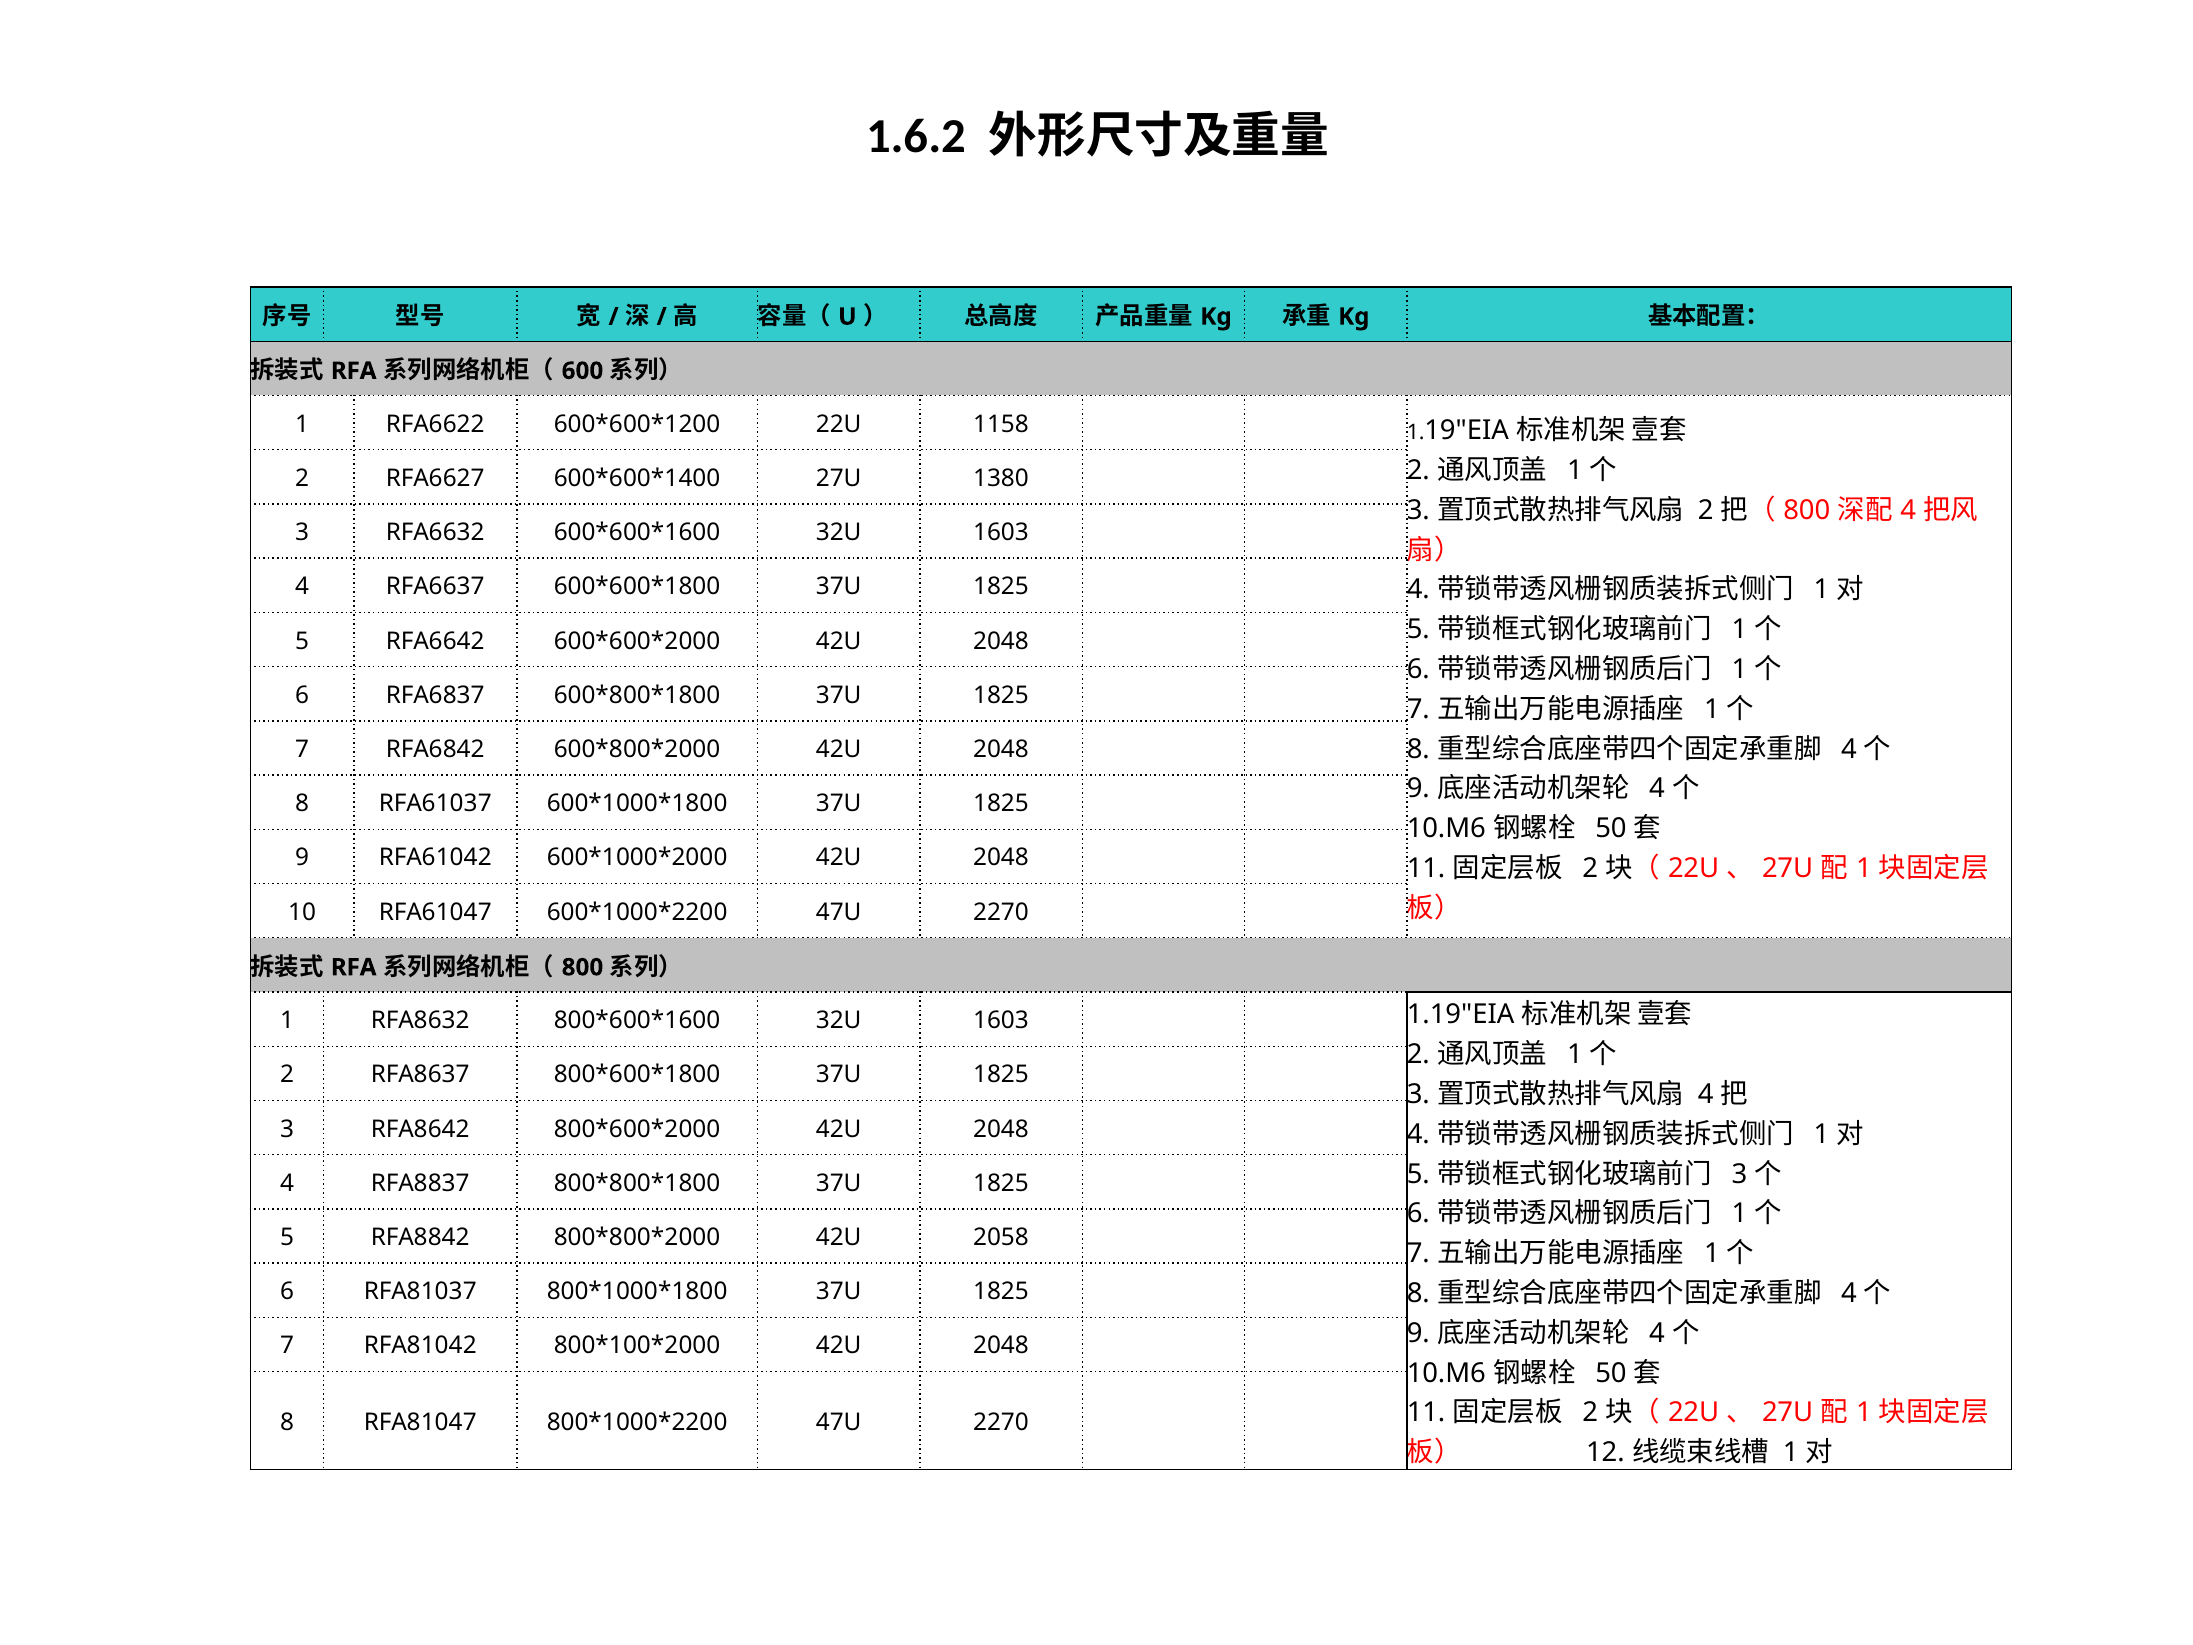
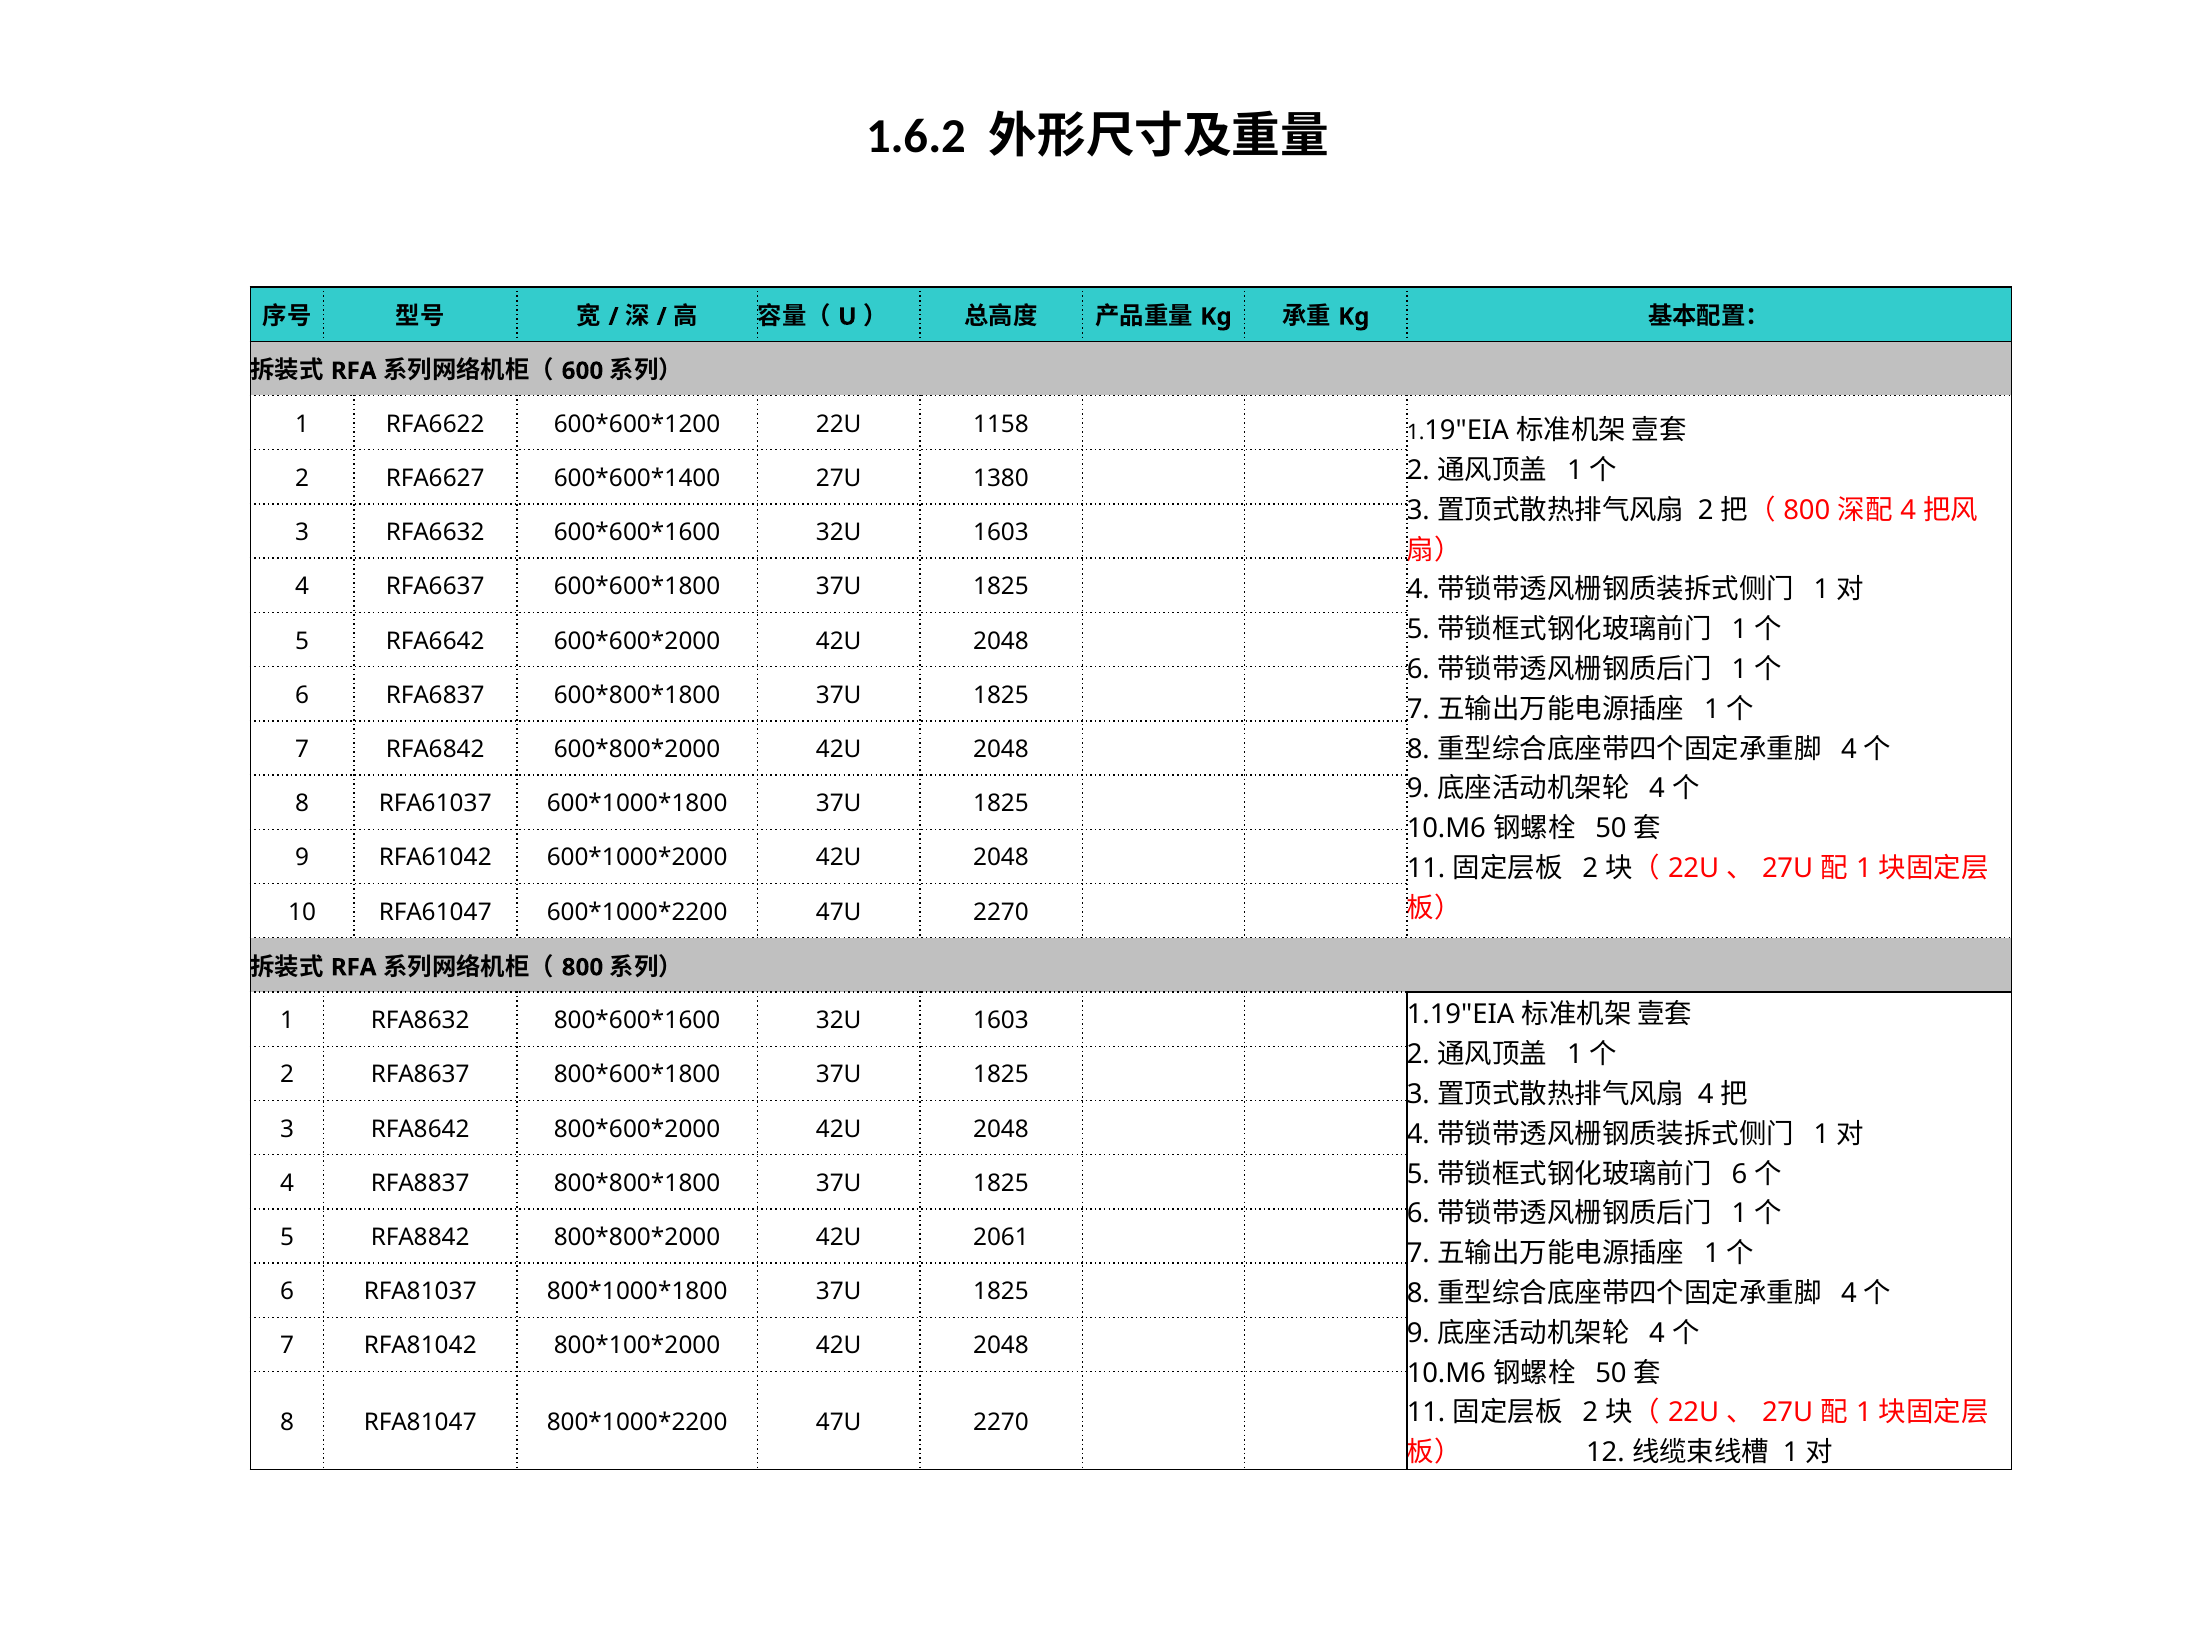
3: 3 -> 6 (1739, 1174)
2058: 2058 -> 2061 (1001, 1237)
